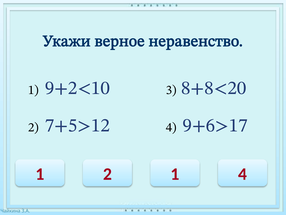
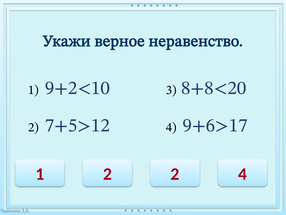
2 1: 1 -> 2 (175, 174)
